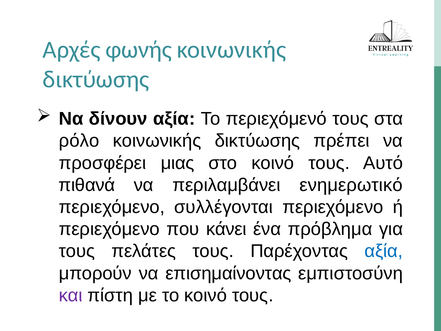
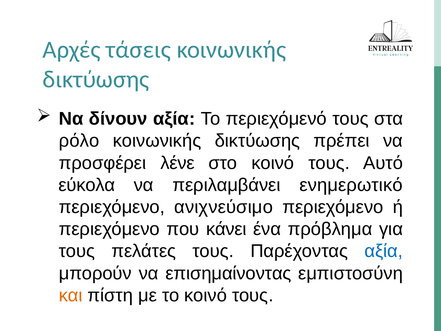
φωνής: φωνής -> τάσεις (138, 50)
μιας: μιας -> λένε (178, 163)
πιθανά: πιθανά -> εύκολα (87, 185)
συλλέγονται: συλλέγονται -> ανιχνεύσιμο (224, 207)
και colour: purple -> orange (71, 295)
